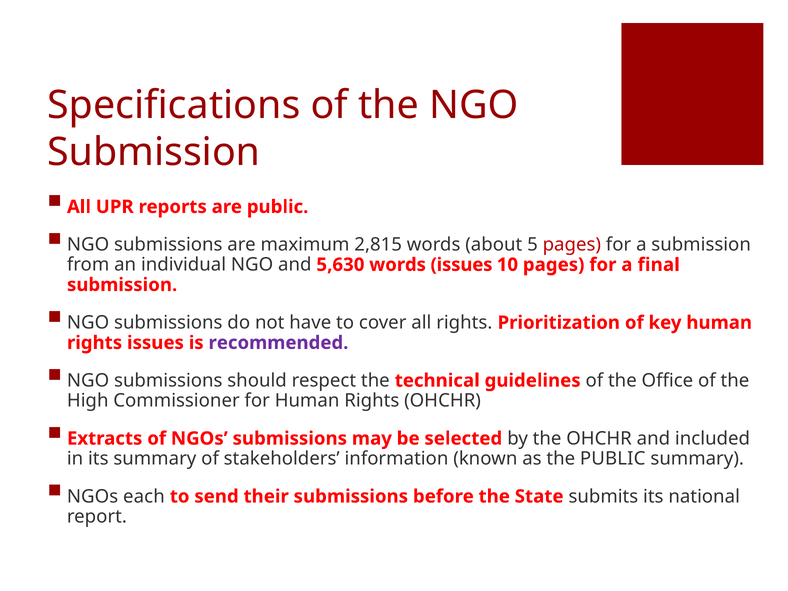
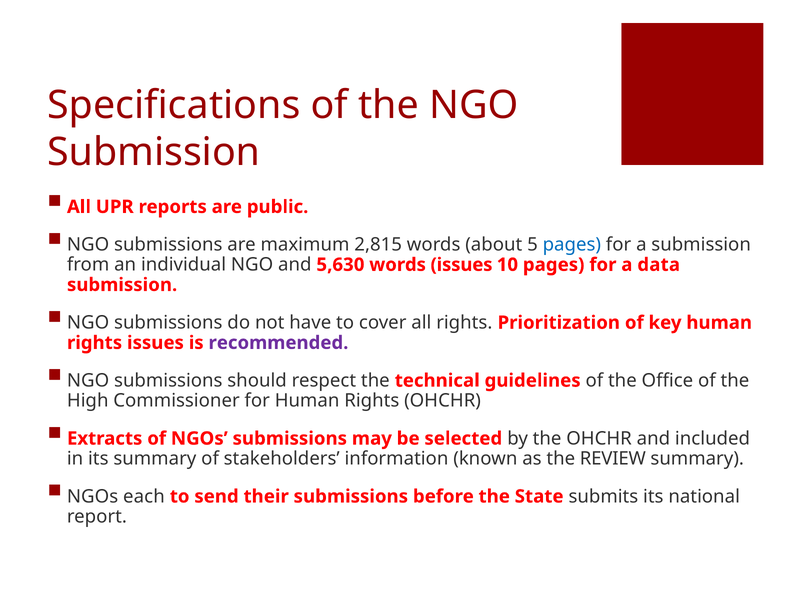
pages colour: red -> blue (572, 245)
final: final -> data (659, 265)
the PUBLIC: PUBLIC -> REVIEW (613, 459)
